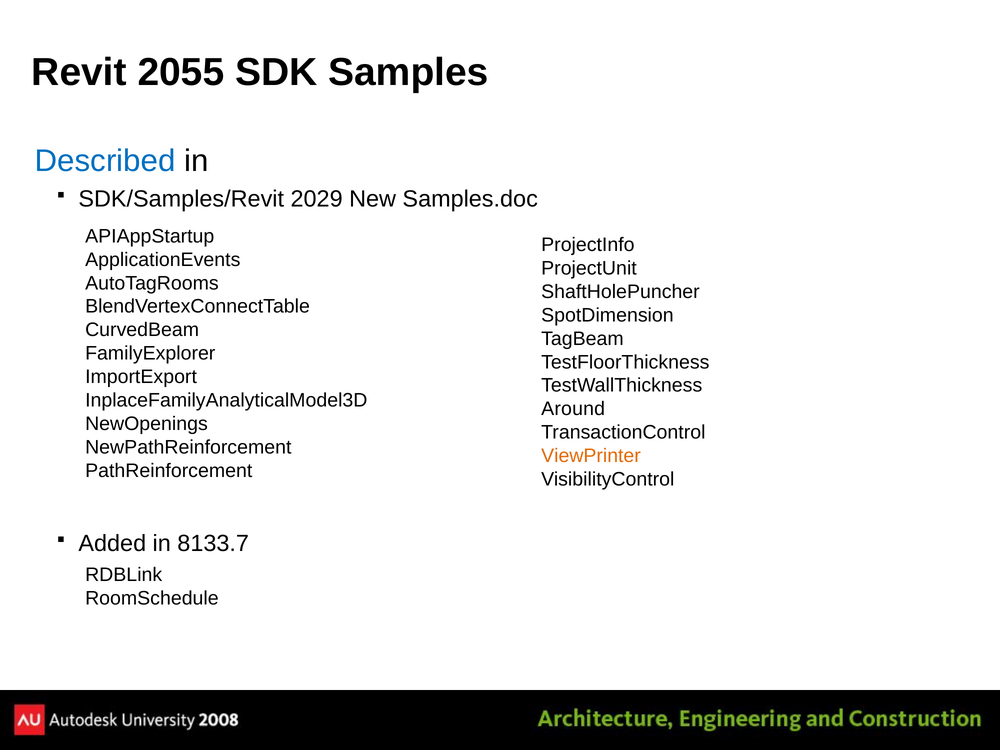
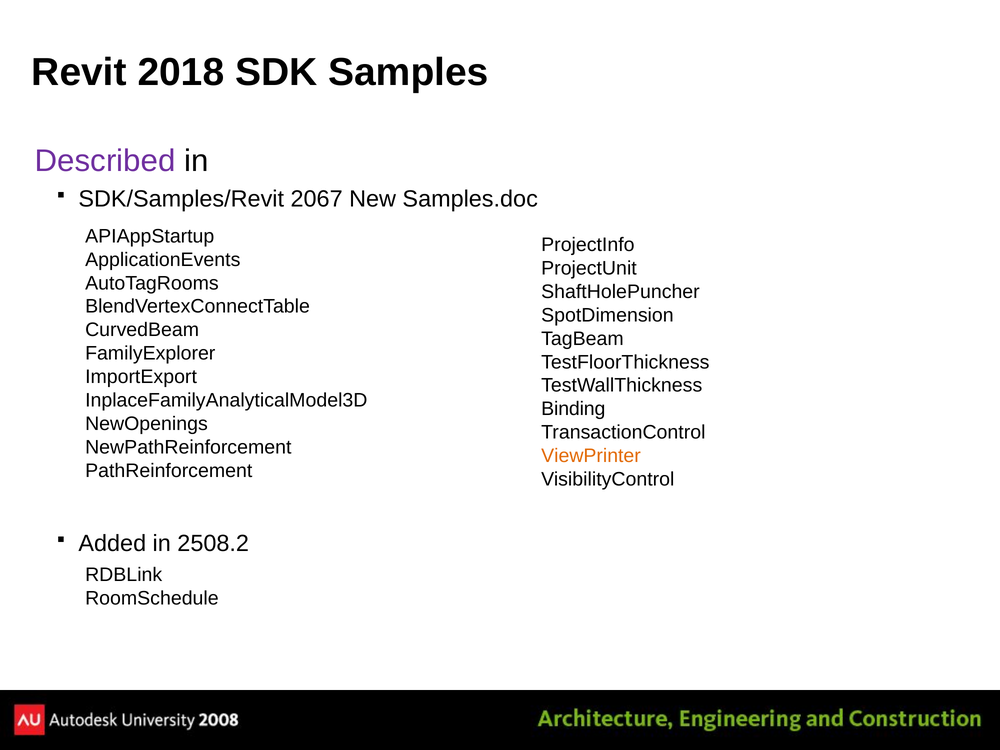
2055: 2055 -> 2018 (181, 72)
Described colour: blue -> purple (105, 161)
2029: 2029 -> 2067 (317, 199)
Around: Around -> Binding (573, 409)
8133.7: 8133.7 -> 2508.2 (213, 543)
